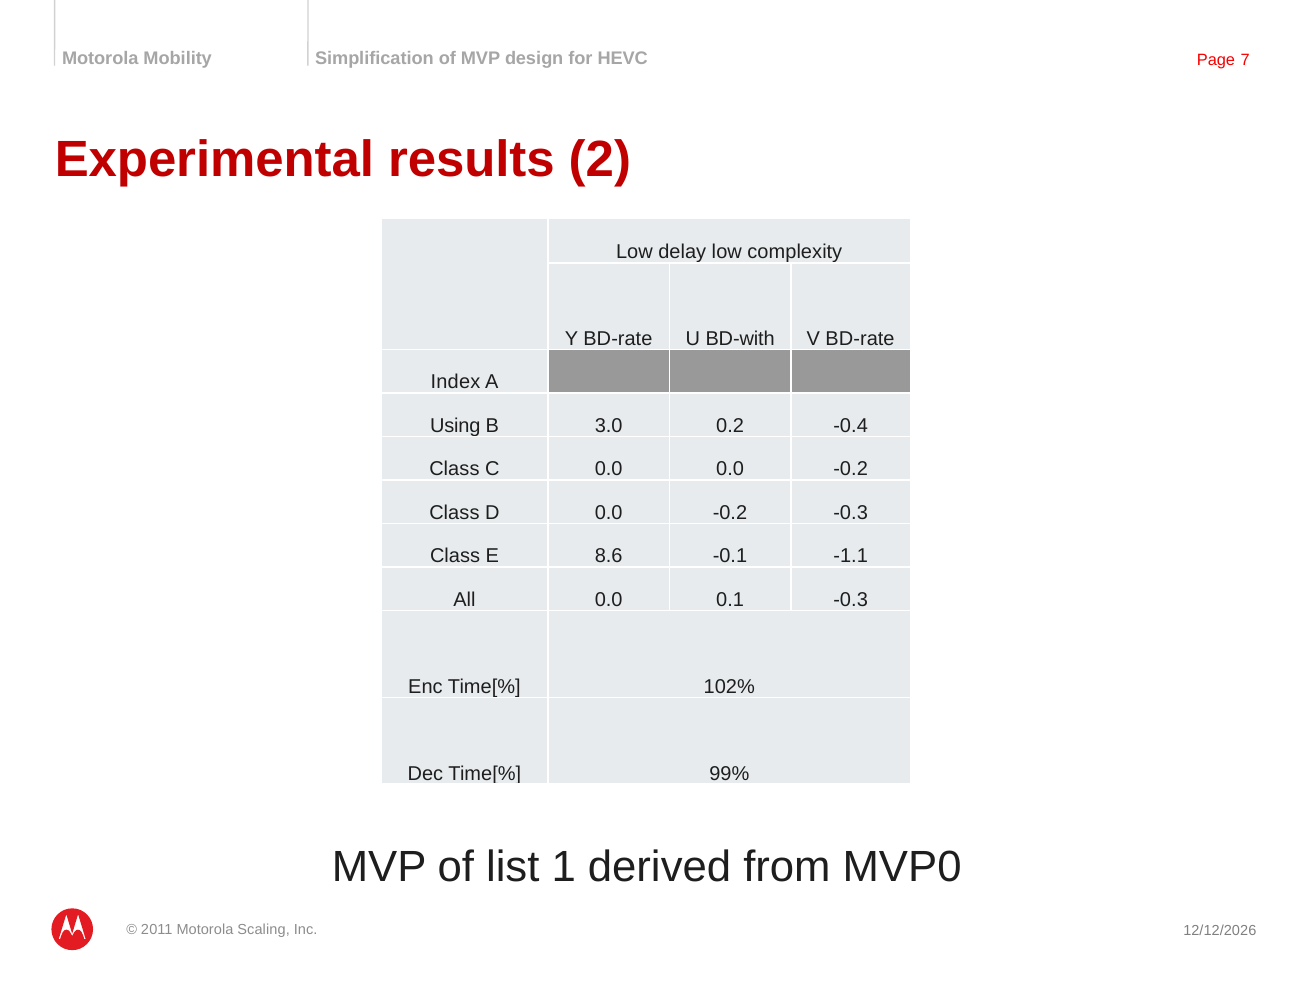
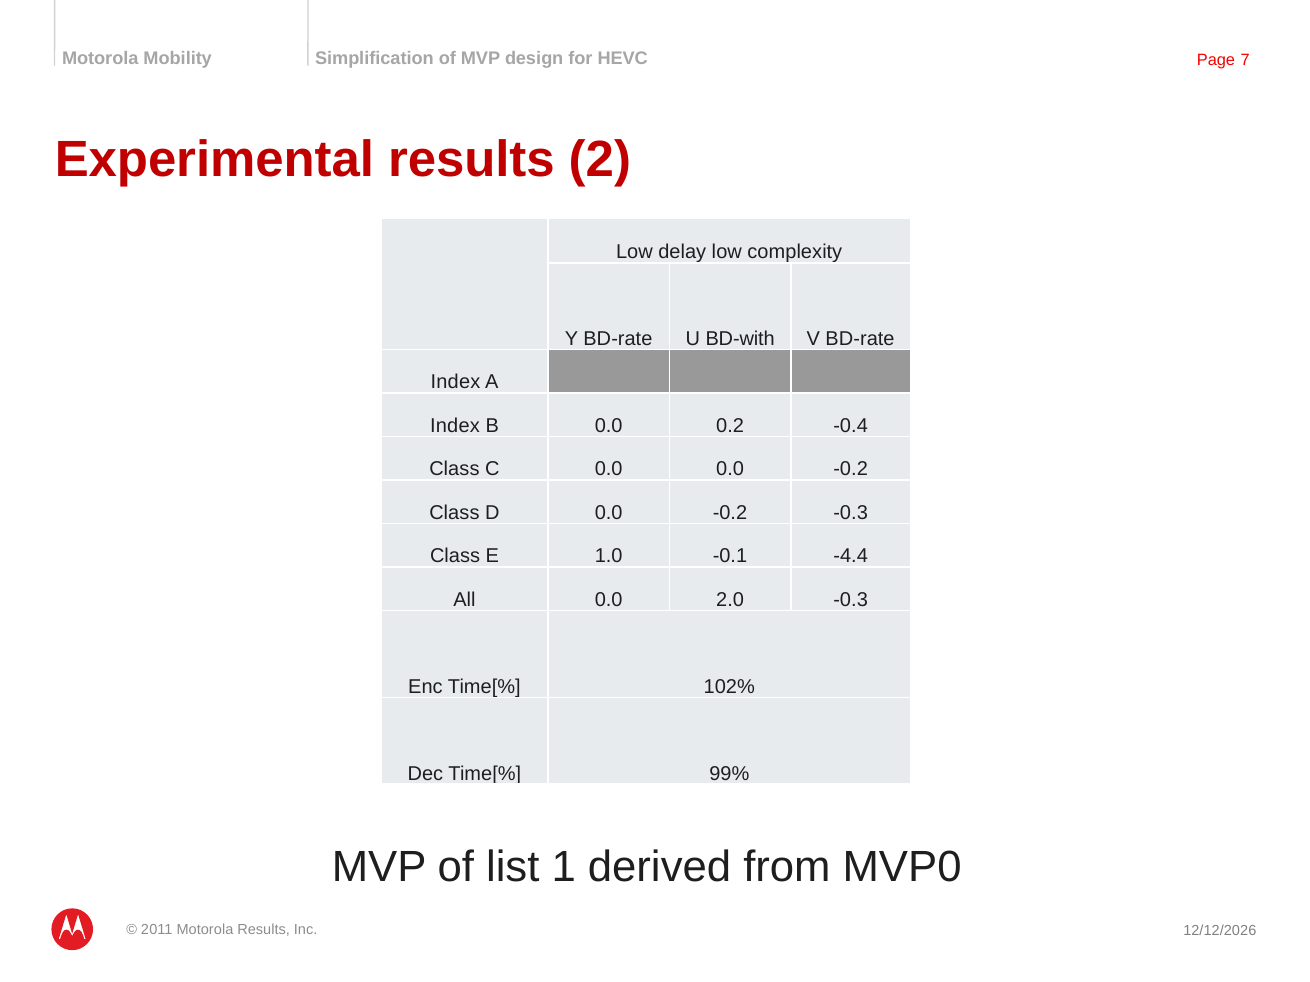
Using: Using -> Index (455, 426)
B 3.0: 3.0 -> 0.0 (609, 426)
8.6: 8.6 -> 1.0 (609, 556)
-1.1: -1.1 -> -4.4 (851, 556)
0.1: 0.1 -> 2.0 (730, 600)
Motorola Scaling: Scaling -> Results (264, 930)
